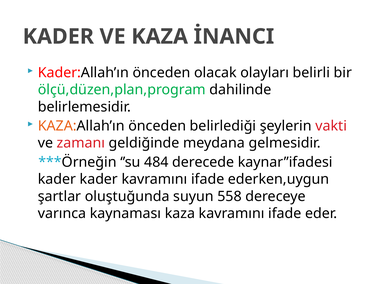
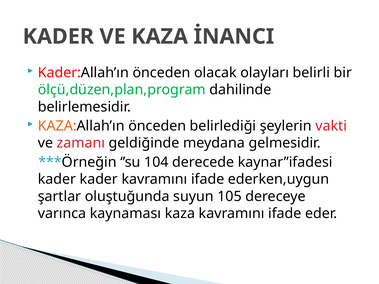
484: 484 -> 104 (156, 162)
558: 558 -> 105 (229, 196)
